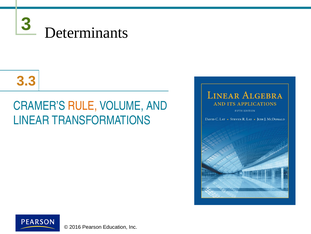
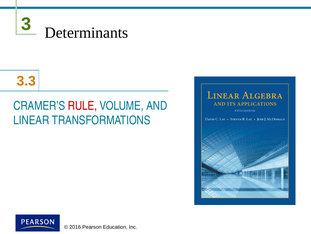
RULE colour: orange -> red (82, 106)
